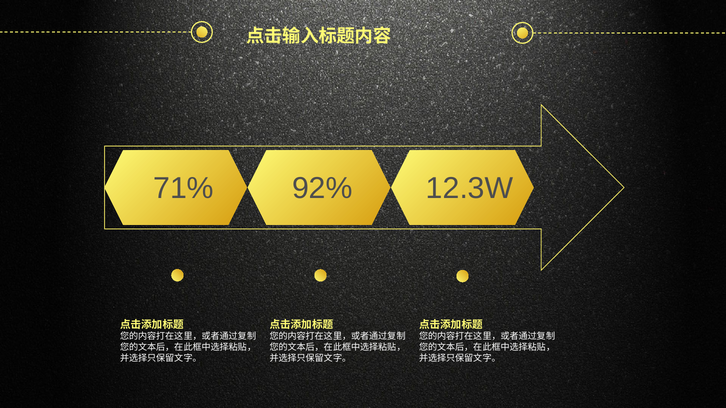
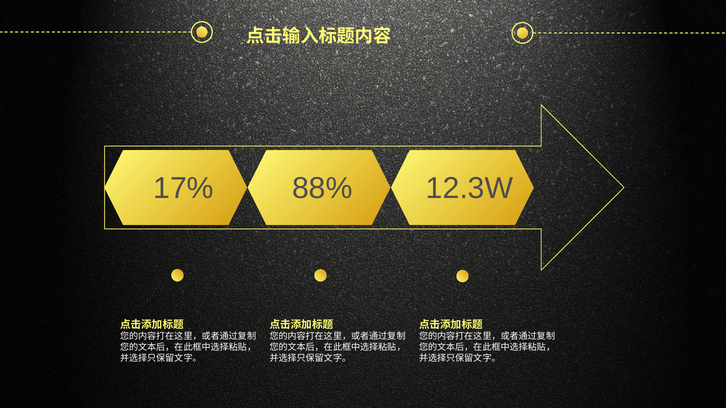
71%: 71% -> 17% (184, 189)
92%: 92% -> 88% (322, 189)
